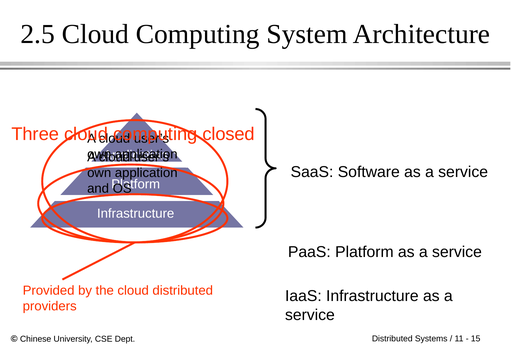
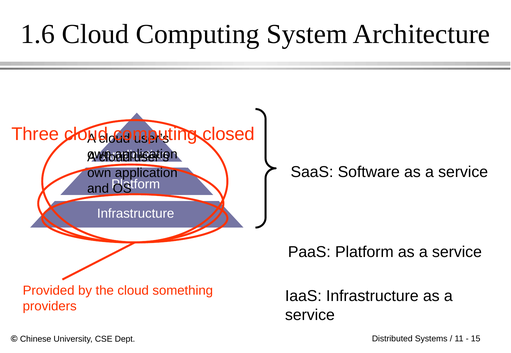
2.5: 2.5 -> 1.6 (38, 34)
cloud distributed: distributed -> something (183, 291)
